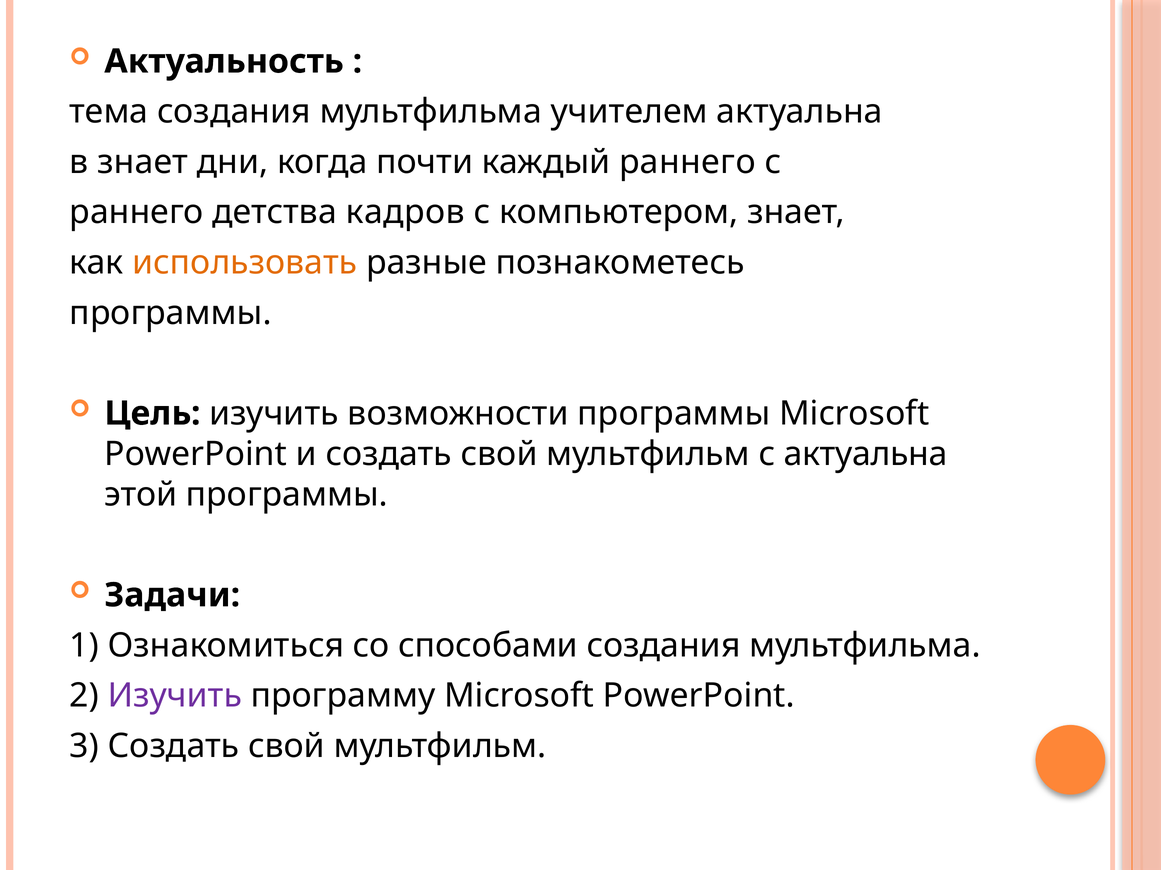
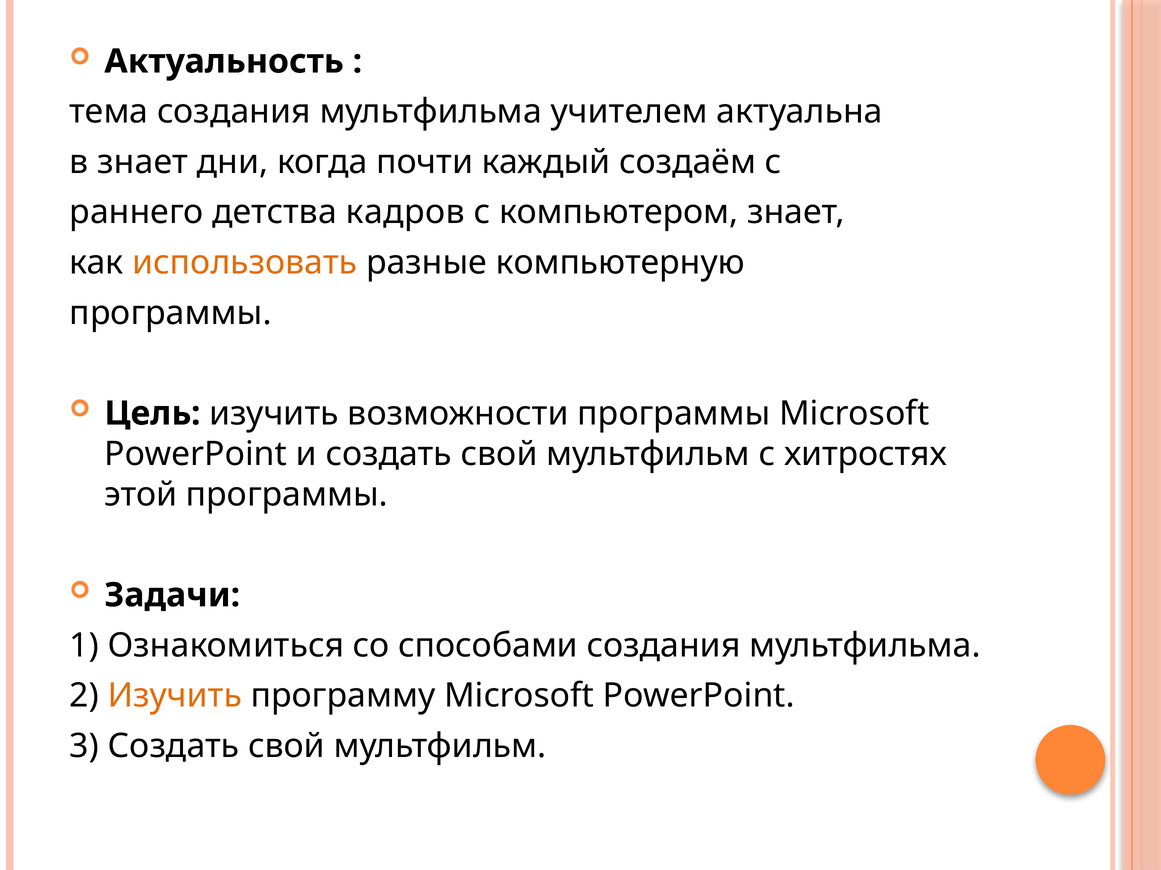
каждый раннего: раннего -> создаём (688, 162)
познакометесь: познакометесь -> компьютерную (620, 263)
с актуальна: актуальна -> хитростях (866, 454)
Изучить colour: purple -> orange (175, 696)
